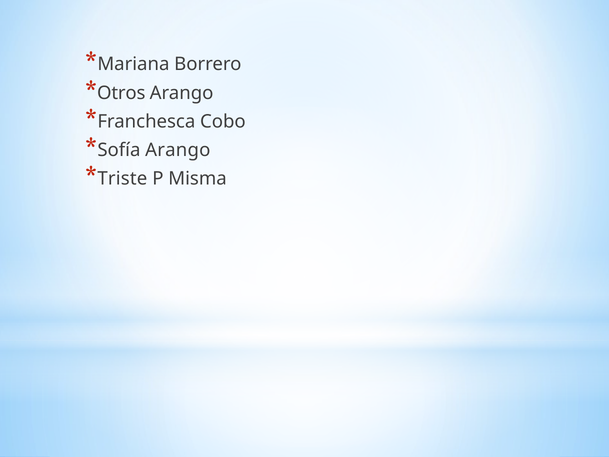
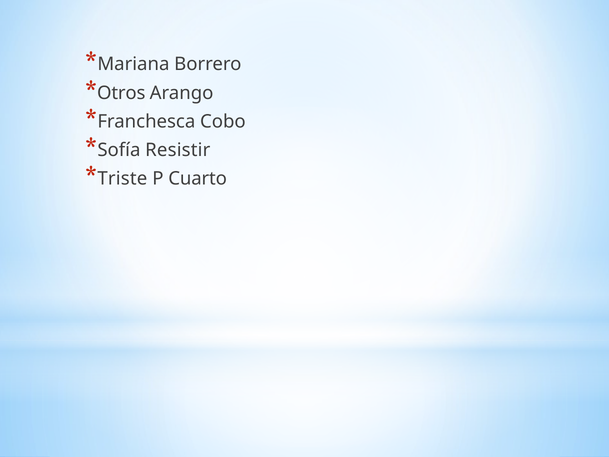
Sofía Arango: Arango -> Resistir (178, 150)
Misma: Misma -> Cuarto (198, 179)
